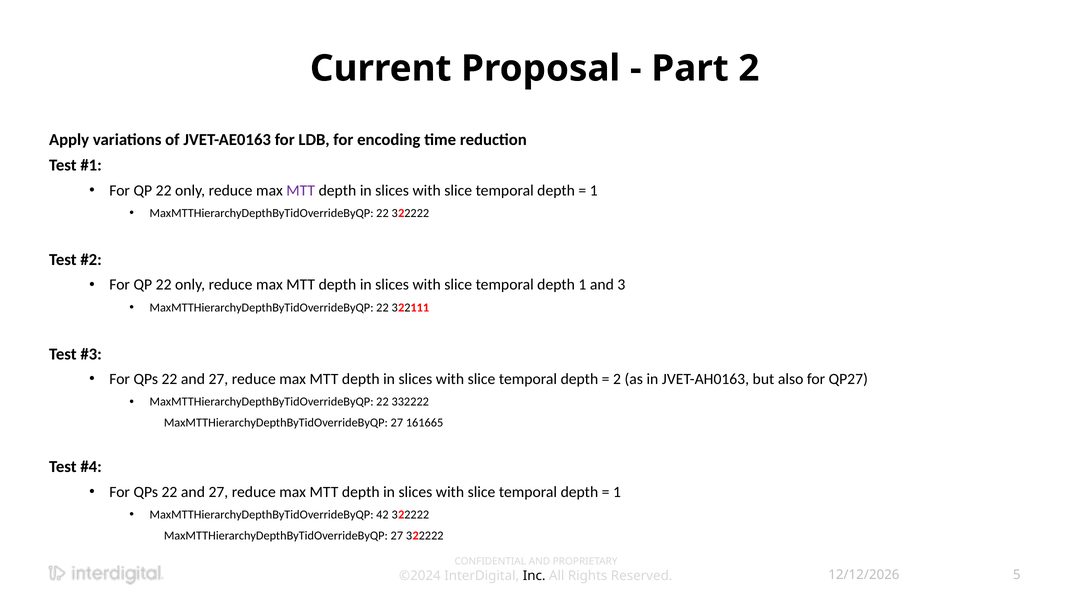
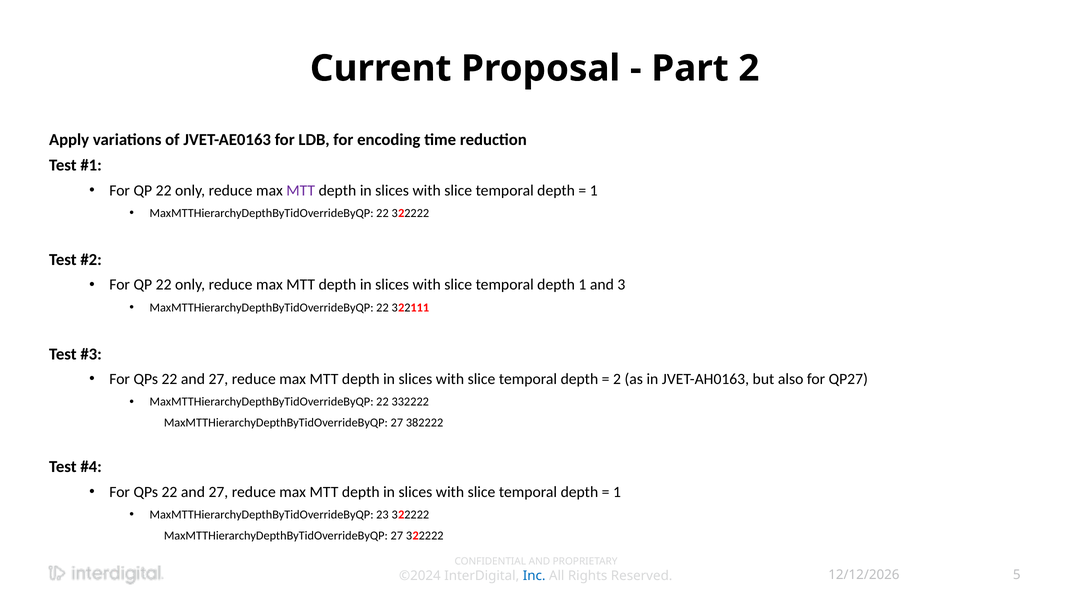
161665: 161665 -> 382222 (425, 423)
42: 42 -> 23 (382, 515)
Inc colour: black -> blue (534, 576)
